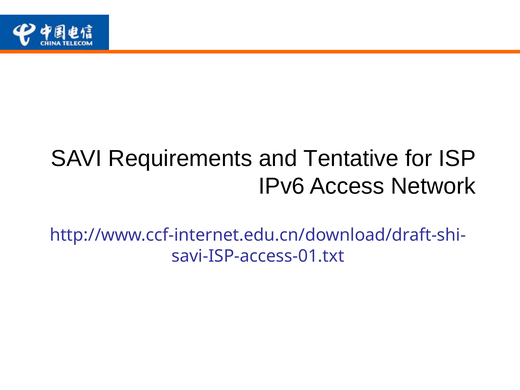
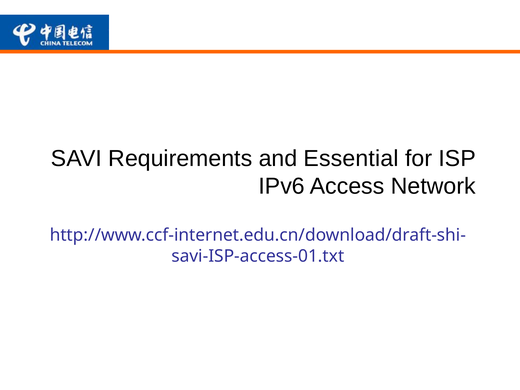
Tentative: Tentative -> Essential (351, 158)
